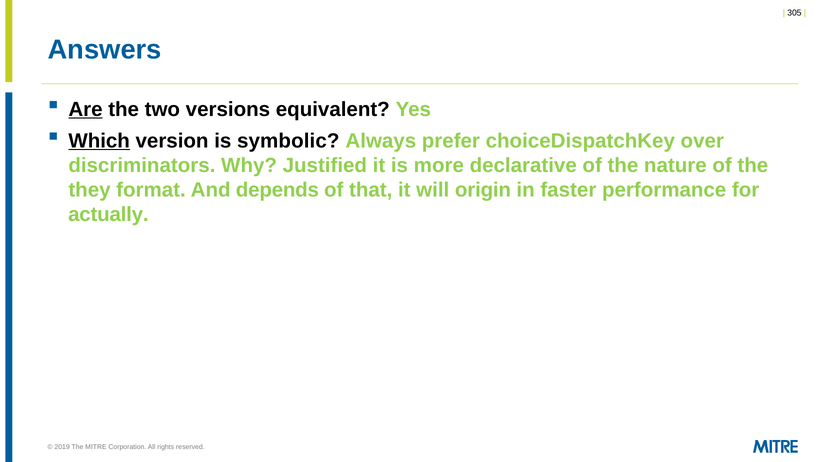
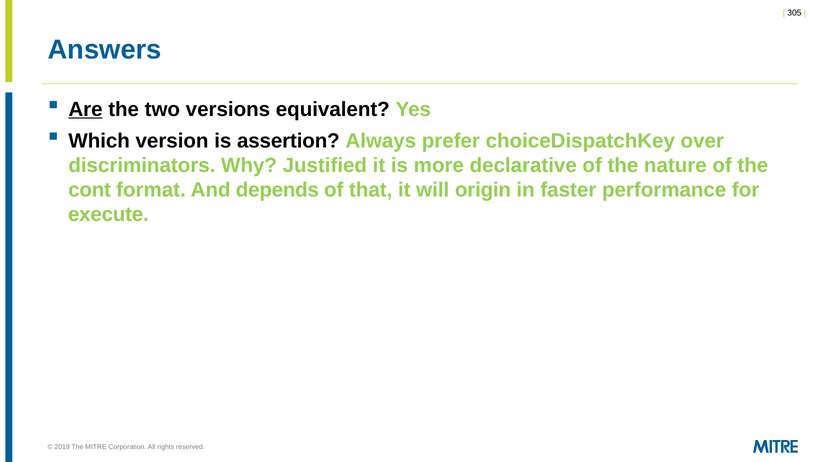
Which underline: present -> none (99, 141)
symbolic: symbolic -> assertion (288, 141)
they: they -> cont (90, 190)
actually: actually -> execute (108, 215)
